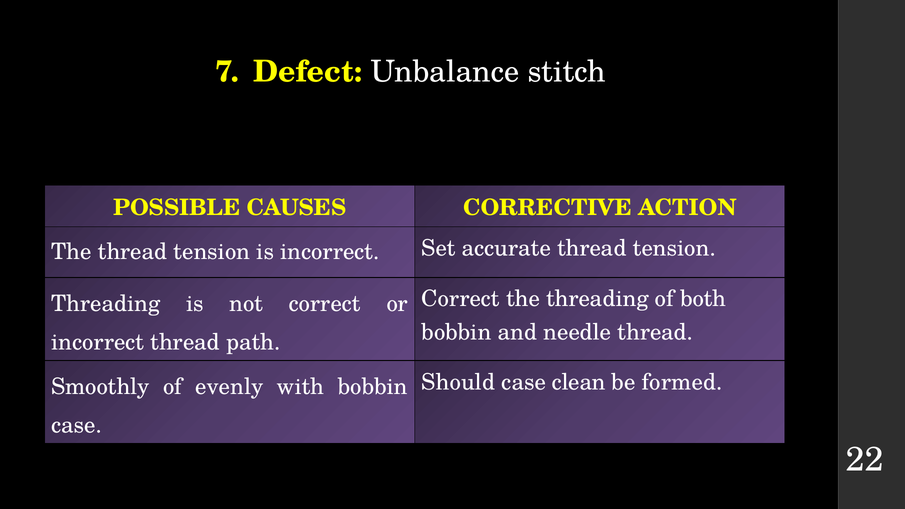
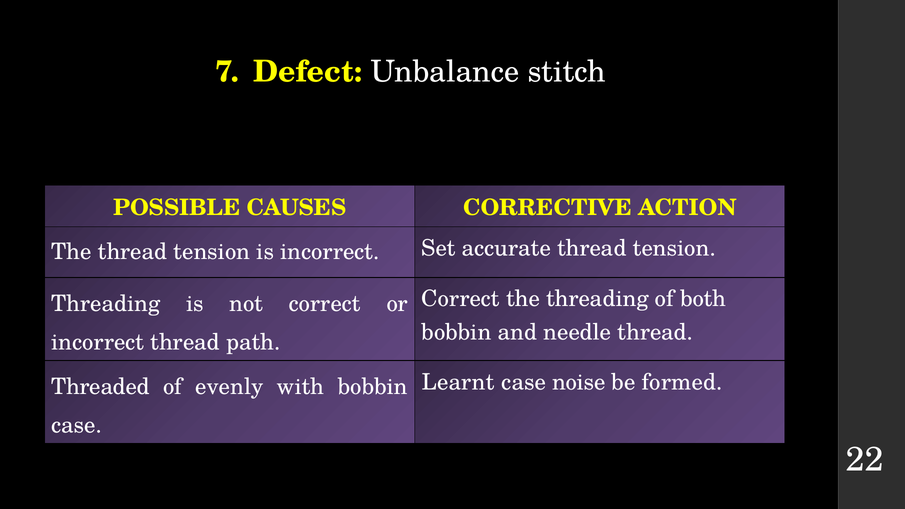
Should: Should -> Learnt (458, 382)
clean: clean -> noise (579, 382)
Smoothly: Smoothly -> Threaded (100, 387)
